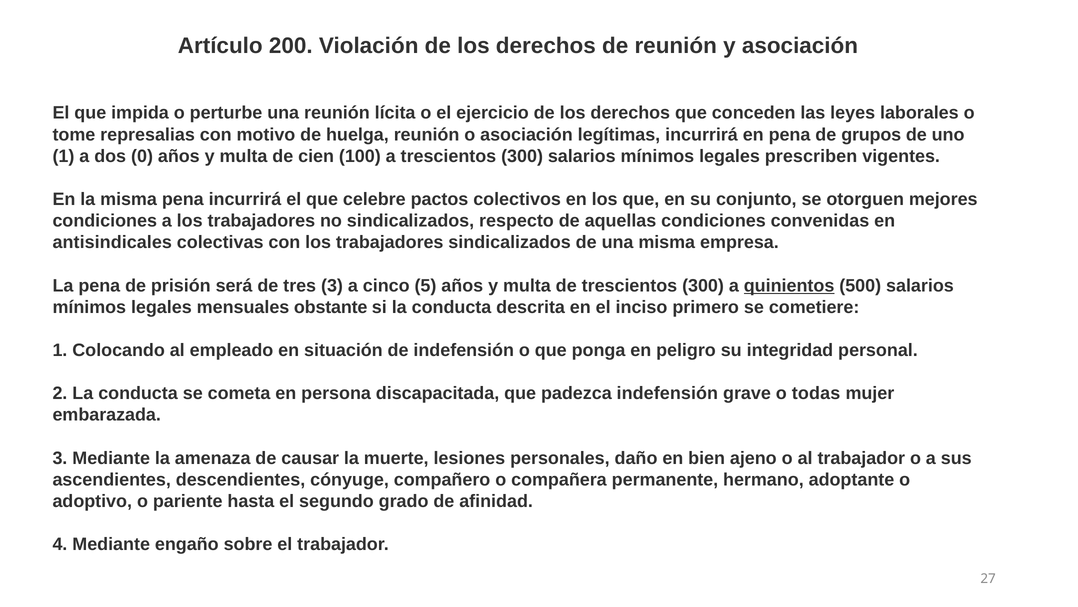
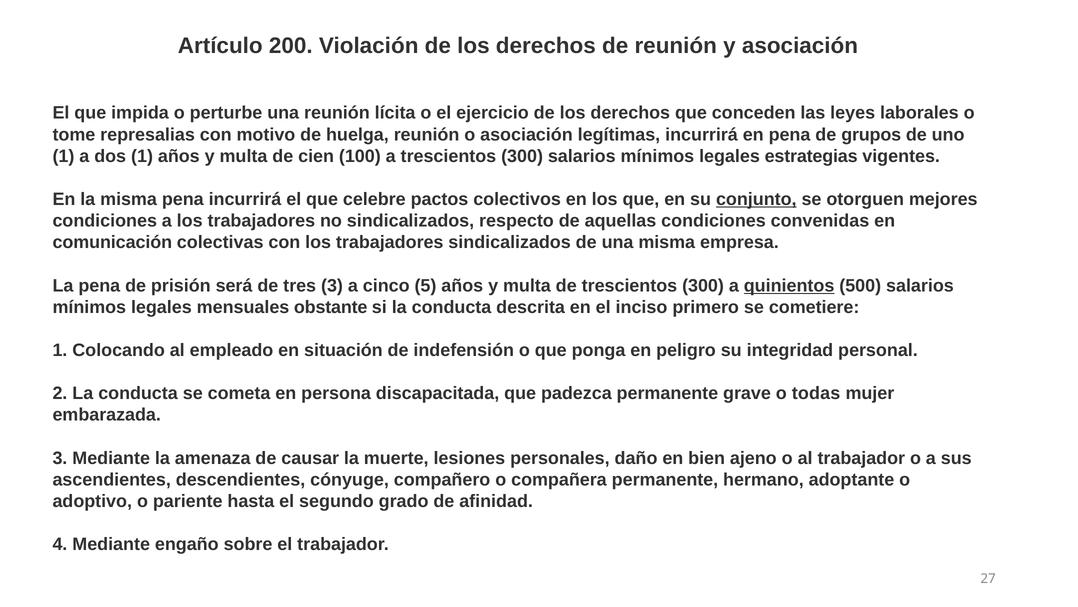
dos 0: 0 -> 1 (142, 156)
prescriben: prescriben -> estrategias (811, 156)
conjunto underline: none -> present (756, 199)
antisindicales: antisindicales -> comunicación (112, 242)
padezca indefensión: indefensión -> permanente (667, 393)
